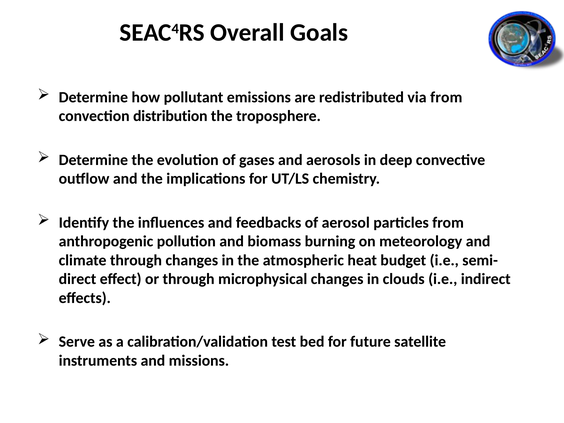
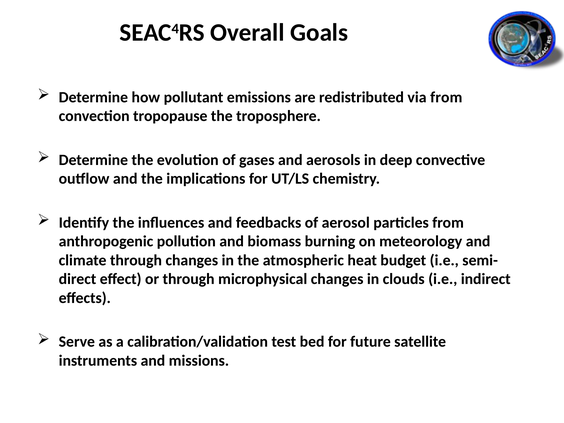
distribution: distribution -> tropopause (170, 116)
